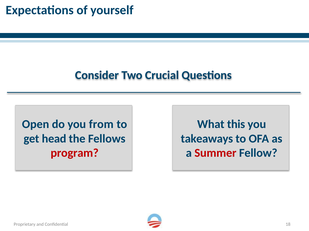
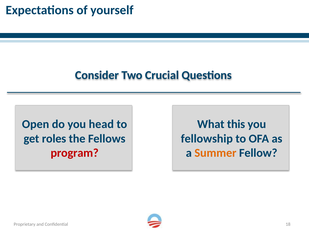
from: from -> head (101, 125)
head: head -> roles (54, 139)
takeaways: takeaways -> fellowship (207, 139)
Summer colour: red -> orange (215, 153)
